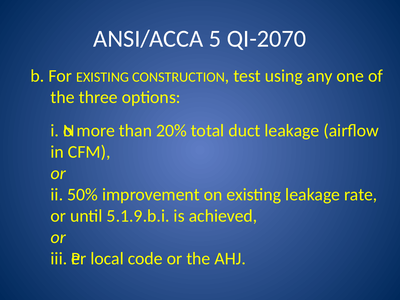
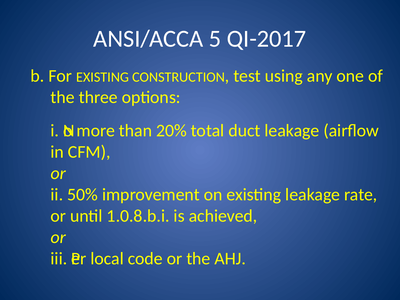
QI-2070: QI-2070 -> QI-2017 (267, 39)
5.1.9.b.i: 5.1.9.b.i -> 1.0.8.b.i (138, 216)
